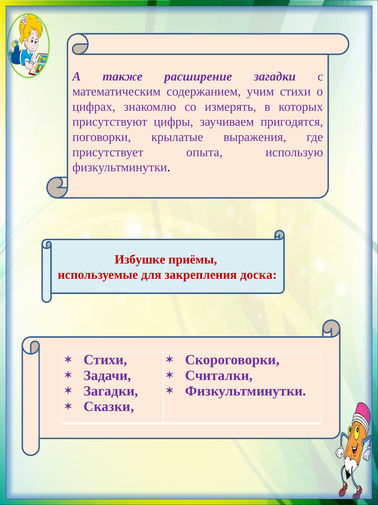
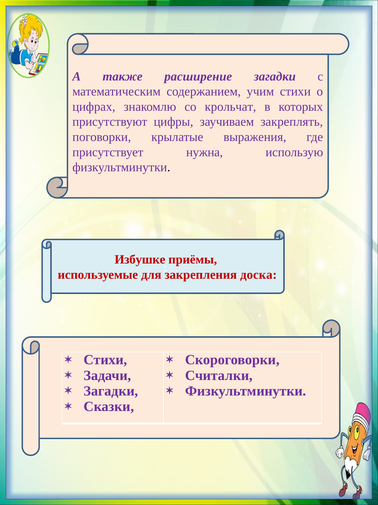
измерять: измерять -> крольчат (230, 106)
пригодятся: пригодятся -> закреплять (292, 122)
опыта: опыта -> нужна (205, 152)
